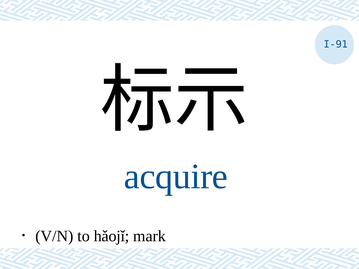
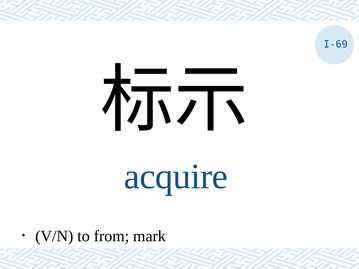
I-91: I-91 -> I-69 (336, 44)
hǎojǐ: hǎojǐ -> from (111, 236)
